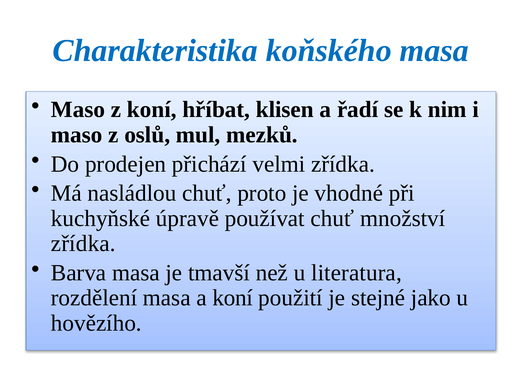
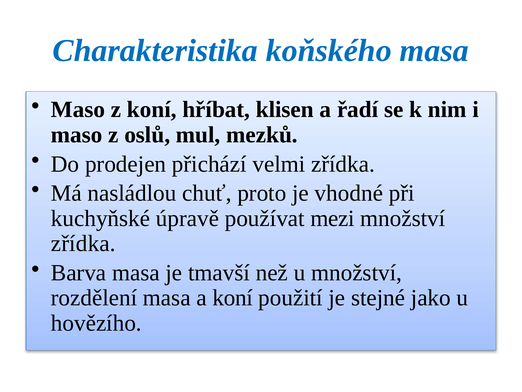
používat chuť: chuť -> mezi (333, 218)
u literatura: literatura -> množství (357, 272)
